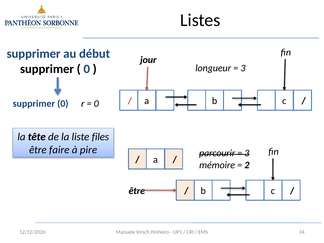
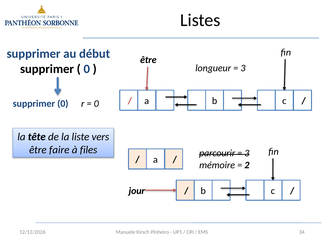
jour: jour -> être (148, 60)
files: files -> vers (100, 137)
pire: pire -> files (89, 150)
être: être -> jour (137, 191)
